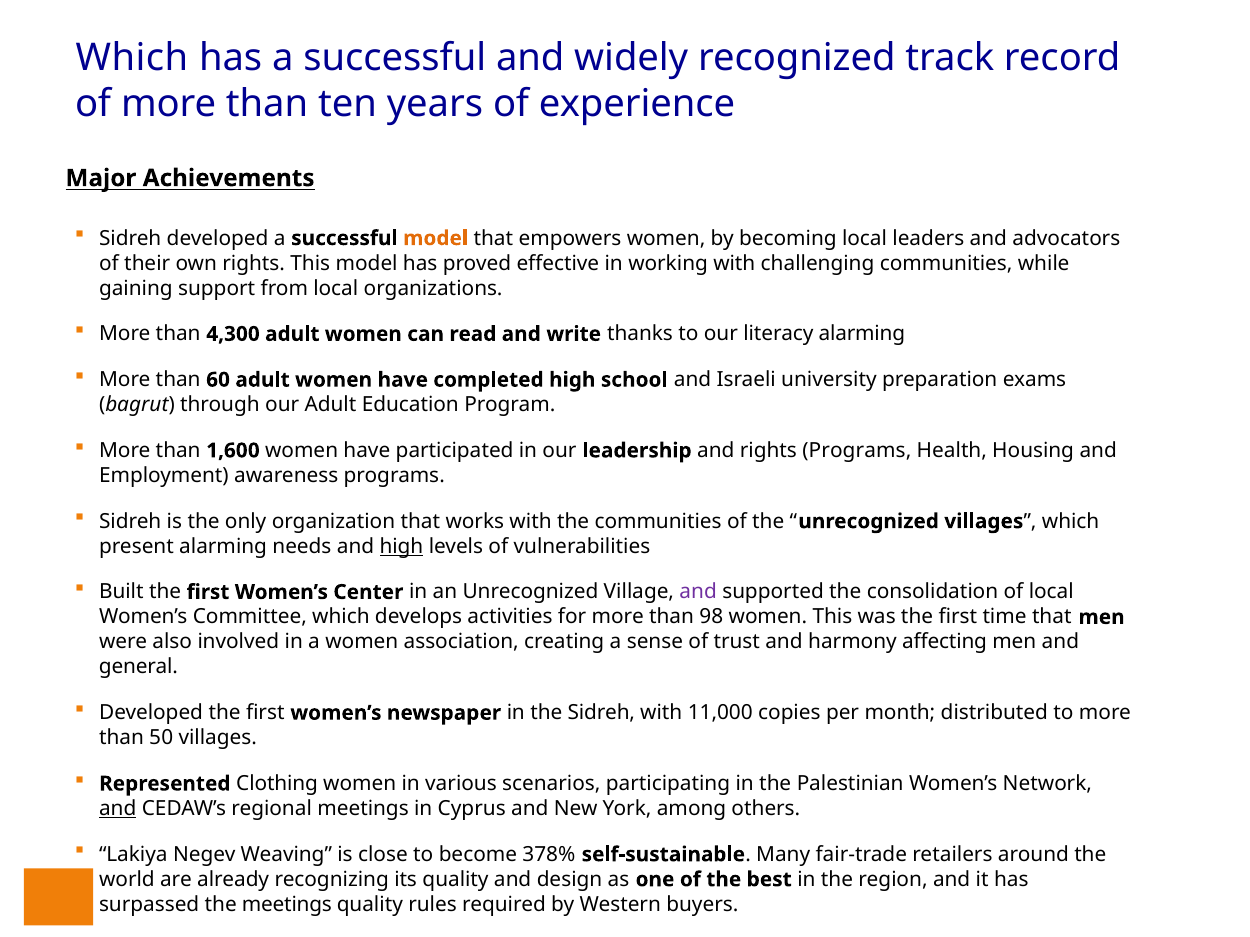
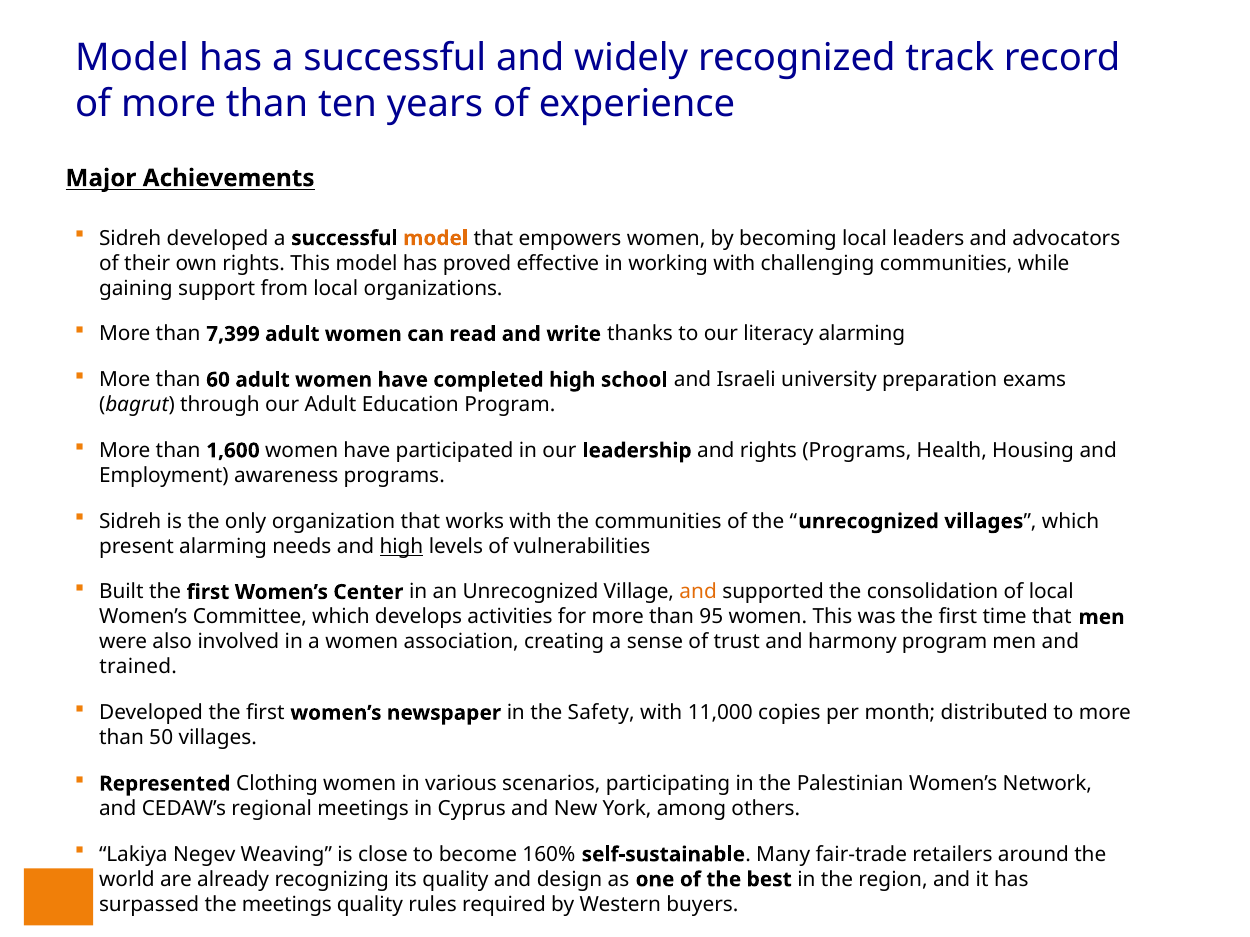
Which: Which -> Model (132, 58)
4,300: 4,300 -> 7,399 (233, 334)
and colour: purple -> orange (698, 592)
98: 98 -> 95 (711, 617)
harmony affecting: affecting -> program (945, 642)
general: general -> trained (138, 667)
the Sidreh: Sidreh -> Safety (601, 713)
and underline: present -> none (118, 809)
378%: 378% -> 160% (549, 855)
